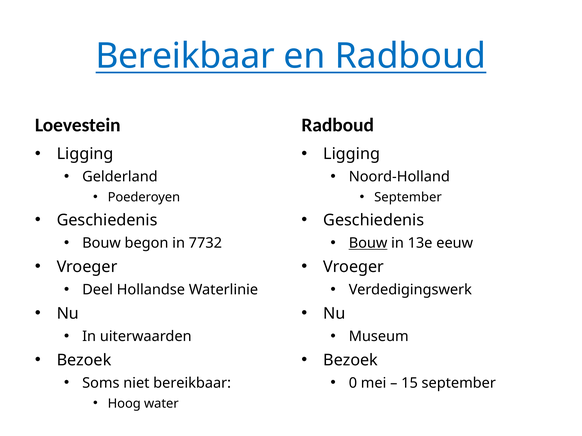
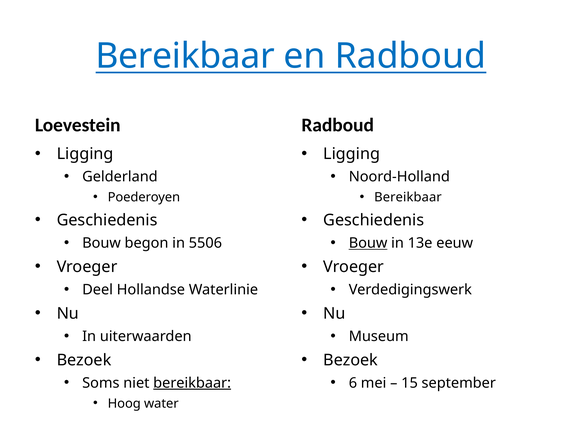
September: September -> Bereikbaar (408, 198)
7732: 7732 -> 5506 (205, 243)
bereikbaar underline: none -> present (192, 383)
0: 0 -> 6 (353, 383)
